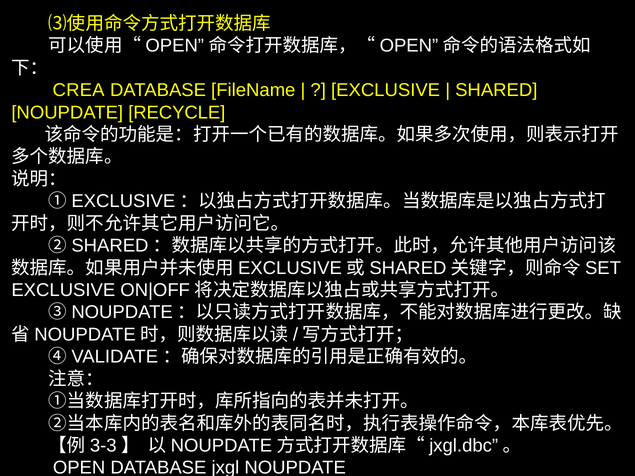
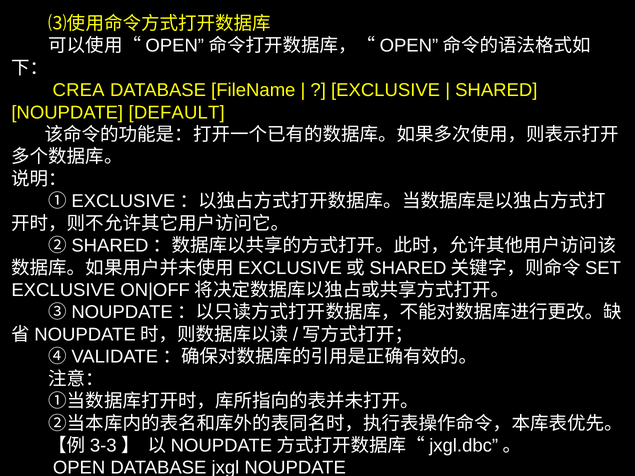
RECYCLE: RECYCLE -> DEFAULT (177, 113)
